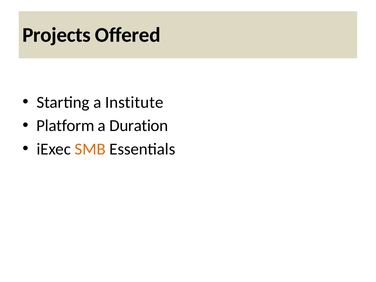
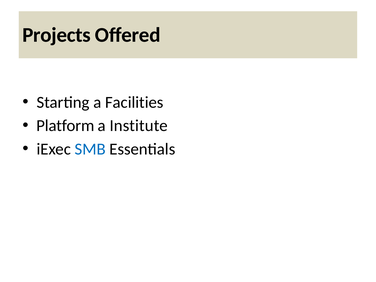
Institute: Institute -> Facilities (134, 102)
Duration: Duration -> Institute (139, 126)
SMB colour: orange -> blue (90, 149)
